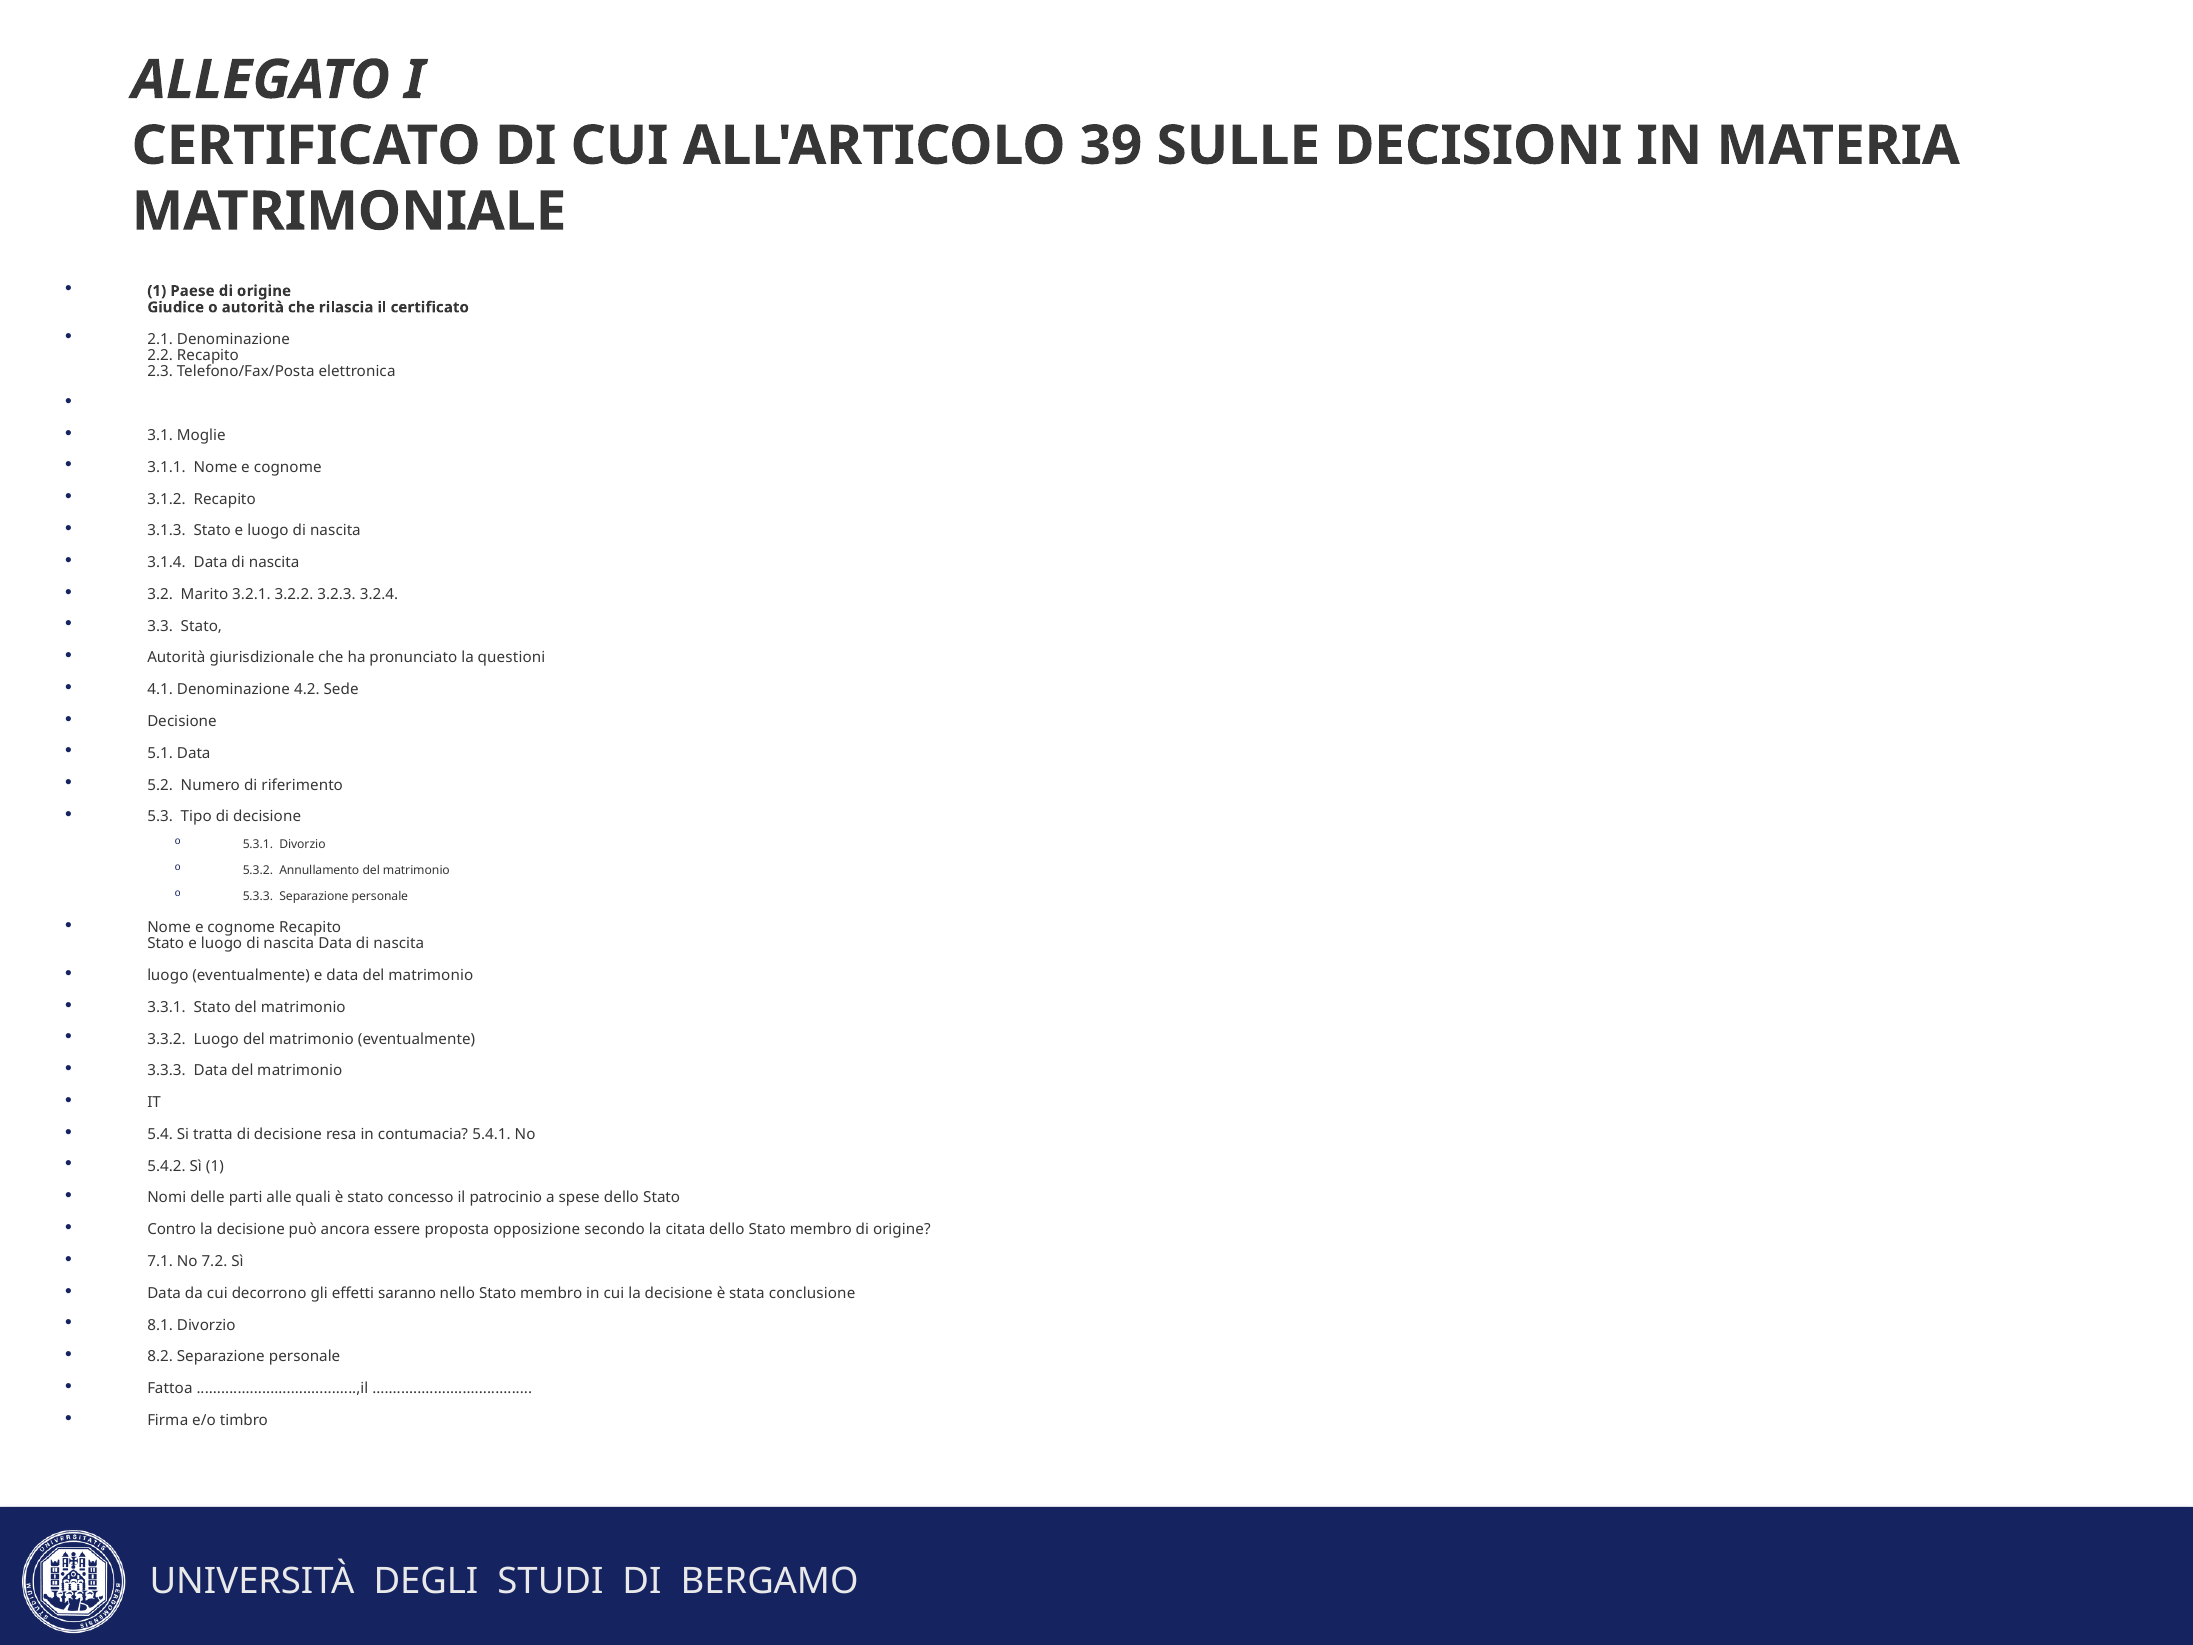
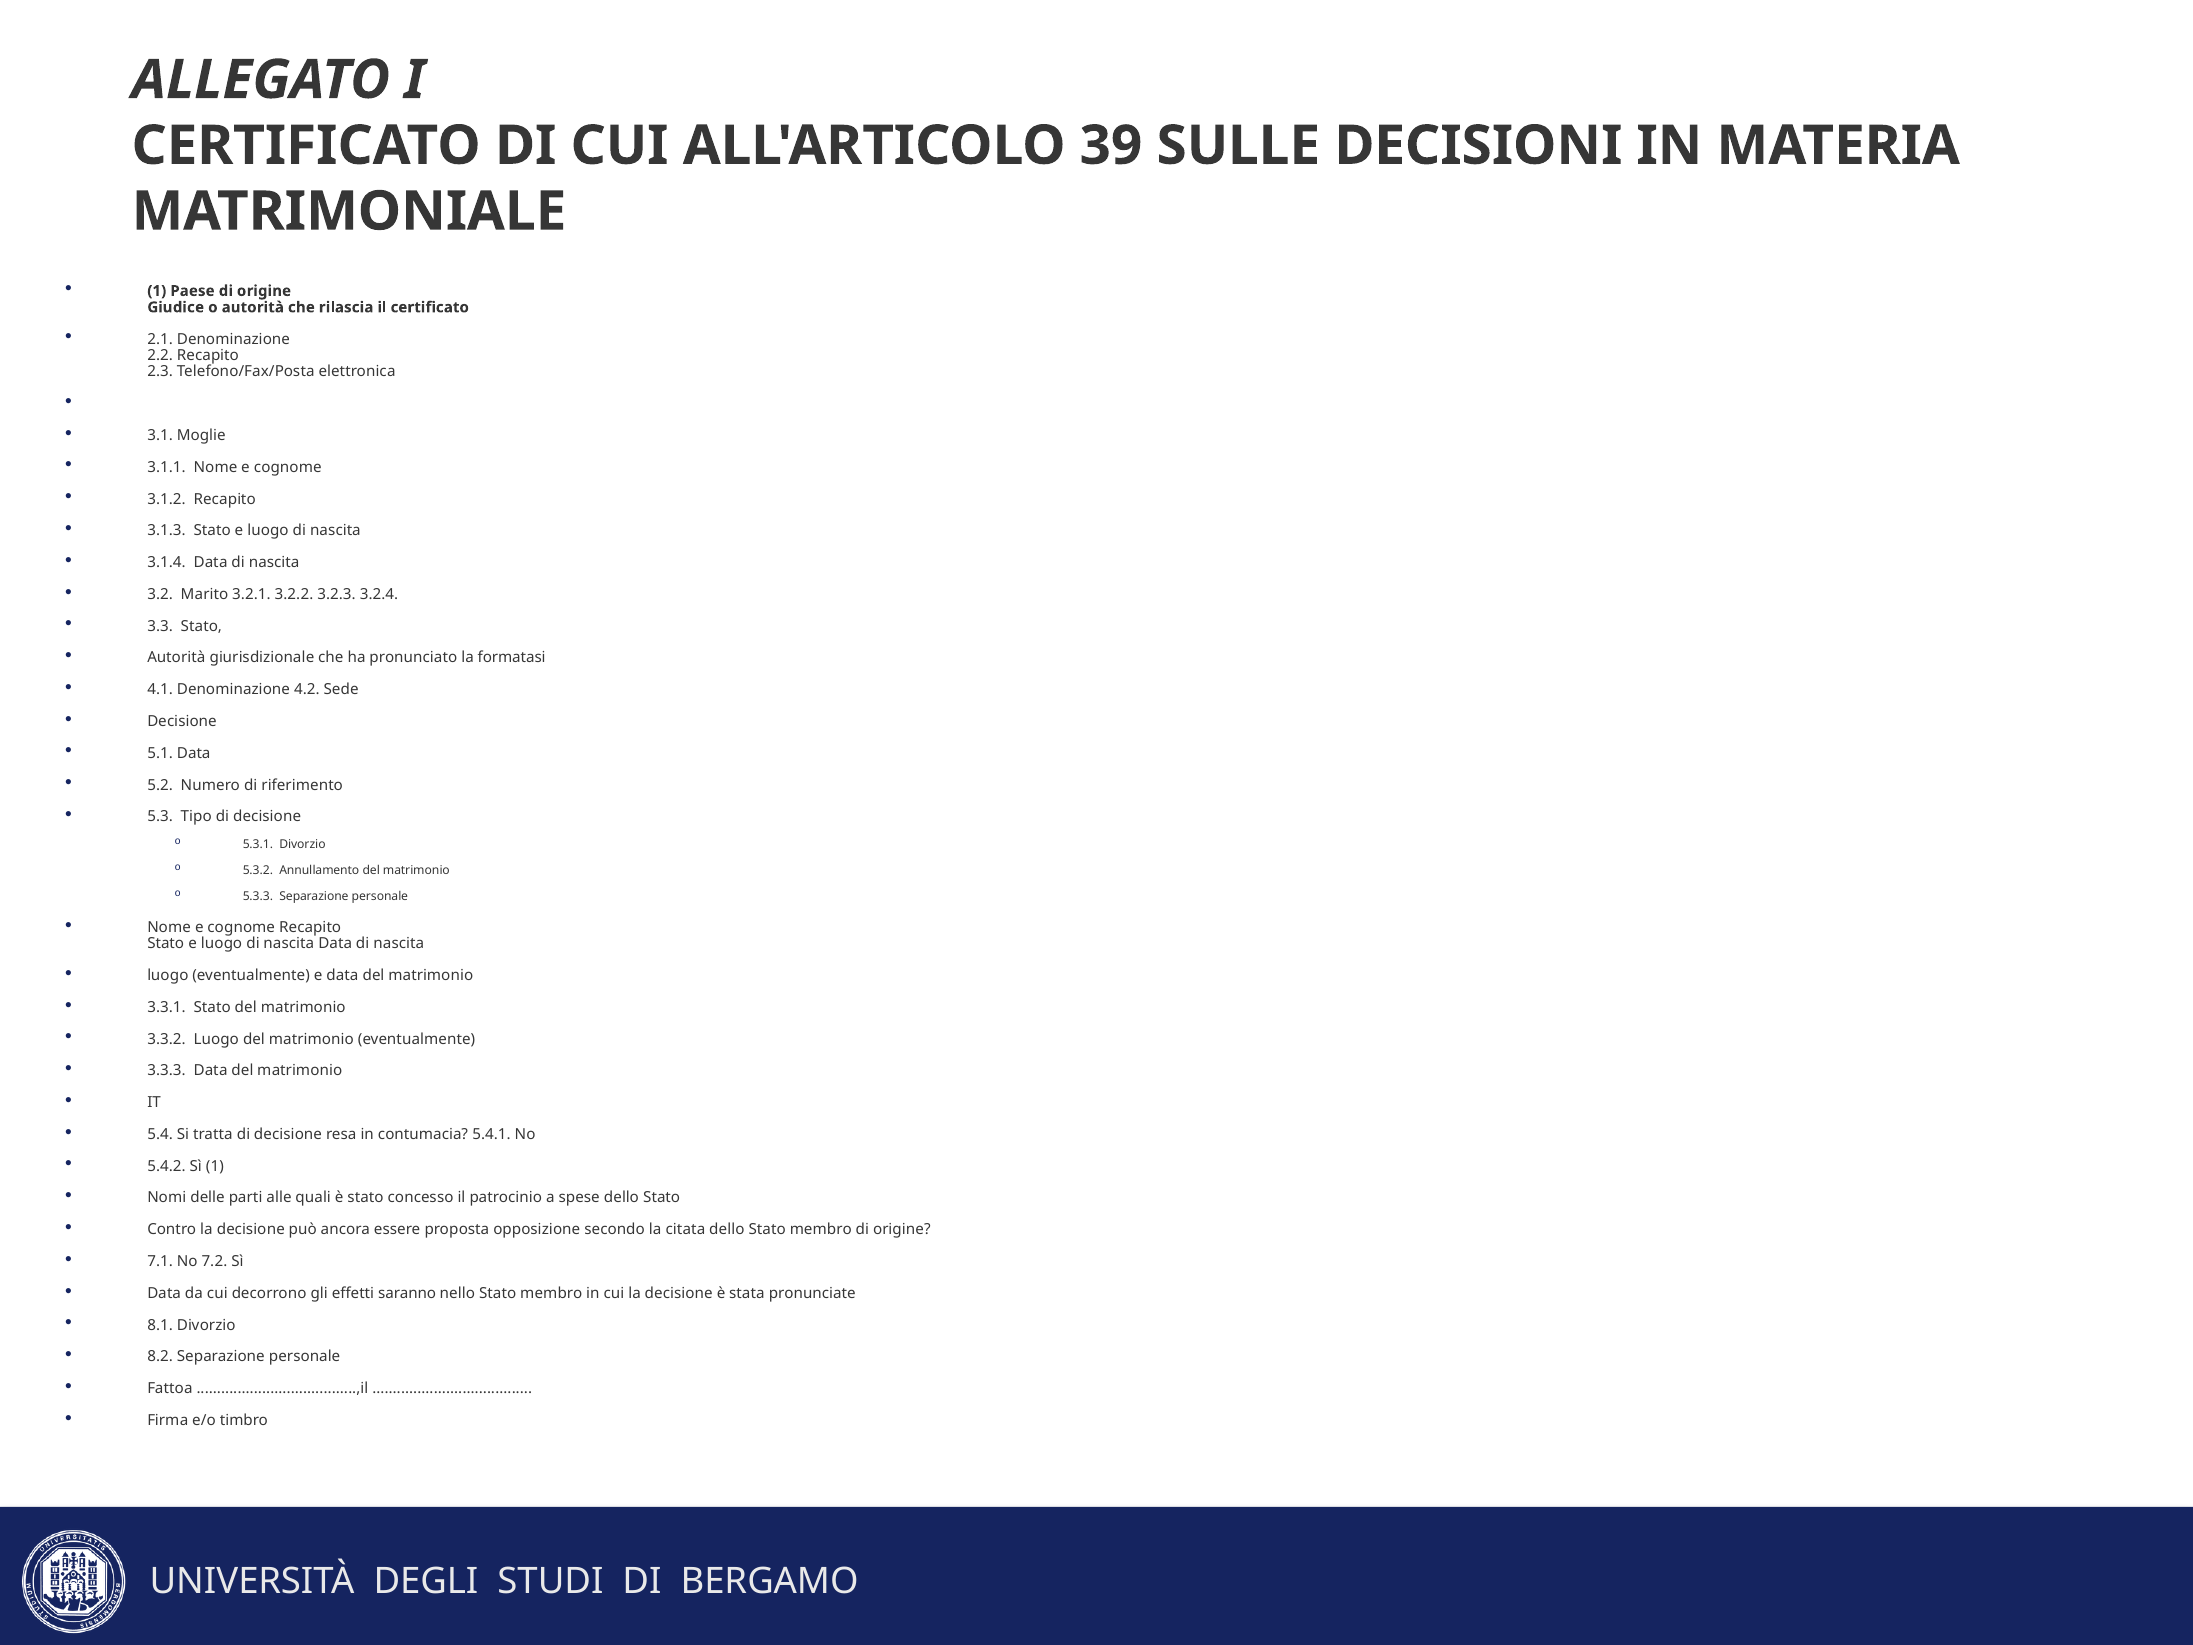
questioni: questioni -> formatasi (512, 658)
conclusione: conclusione -> pronunciate (812, 1293)
